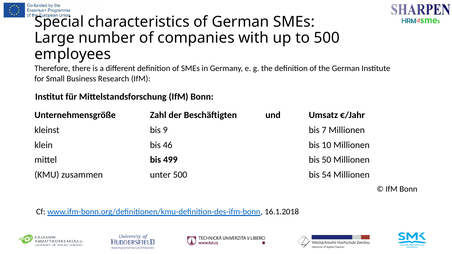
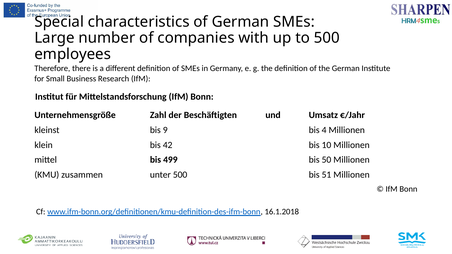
7: 7 -> 4 (324, 130)
46: 46 -> 42 (168, 145)
54: 54 -> 51 (326, 175)
